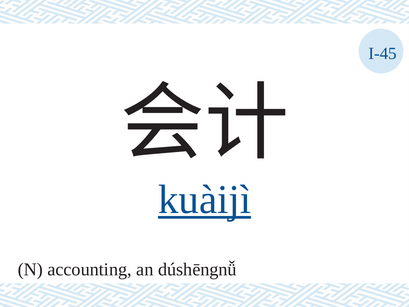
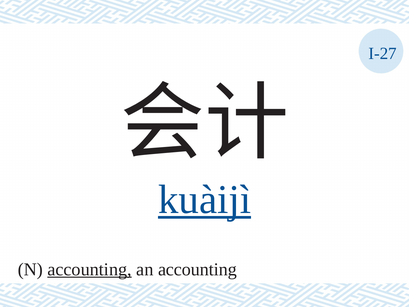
I-45: I-45 -> I-27 (383, 54)
accounting underline: none -> present (90, 269)
an dúshēngnǚ: dúshēngnǚ -> accounting (197, 269)
